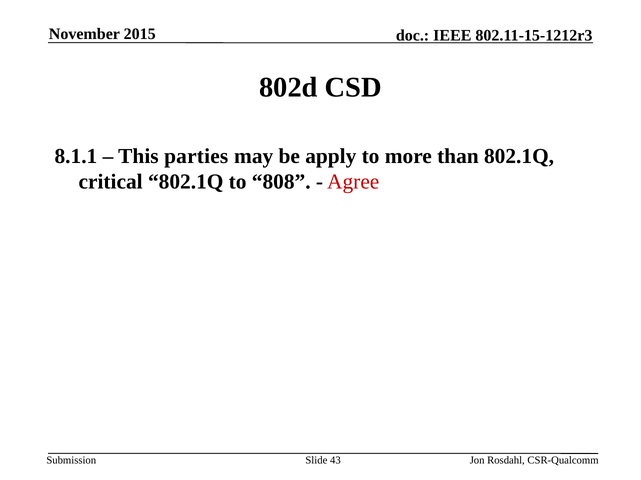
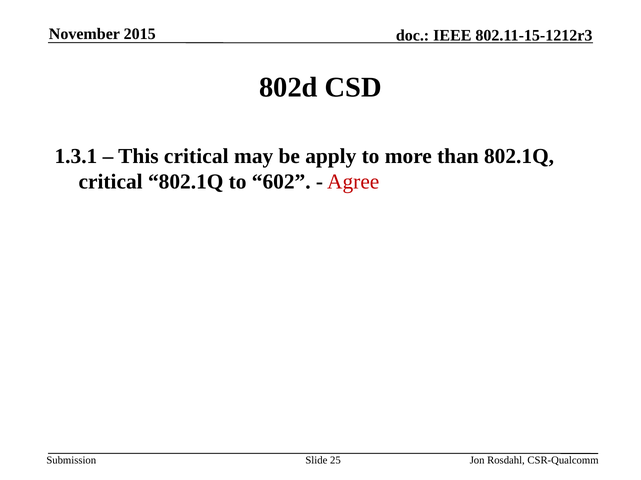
8.1.1: 8.1.1 -> 1.3.1 (76, 156)
This parties: parties -> critical (196, 156)
808: 808 -> 602 (281, 182)
43: 43 -> 25 (335, 461)
